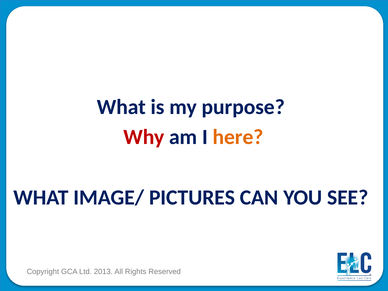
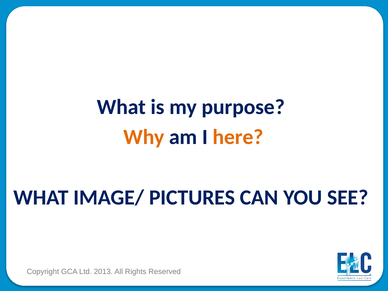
Why colour: red -> orange (144, 137)
